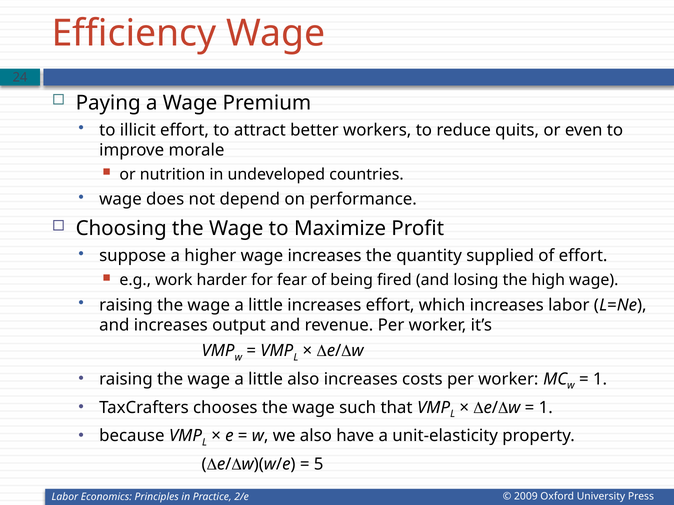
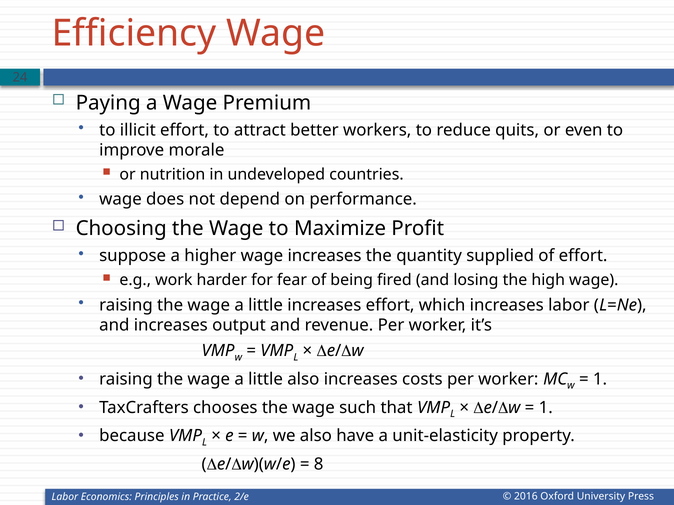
5: 5 -> 8 (319, 465)
2009: 2009 -> 2016 (526, 497)
